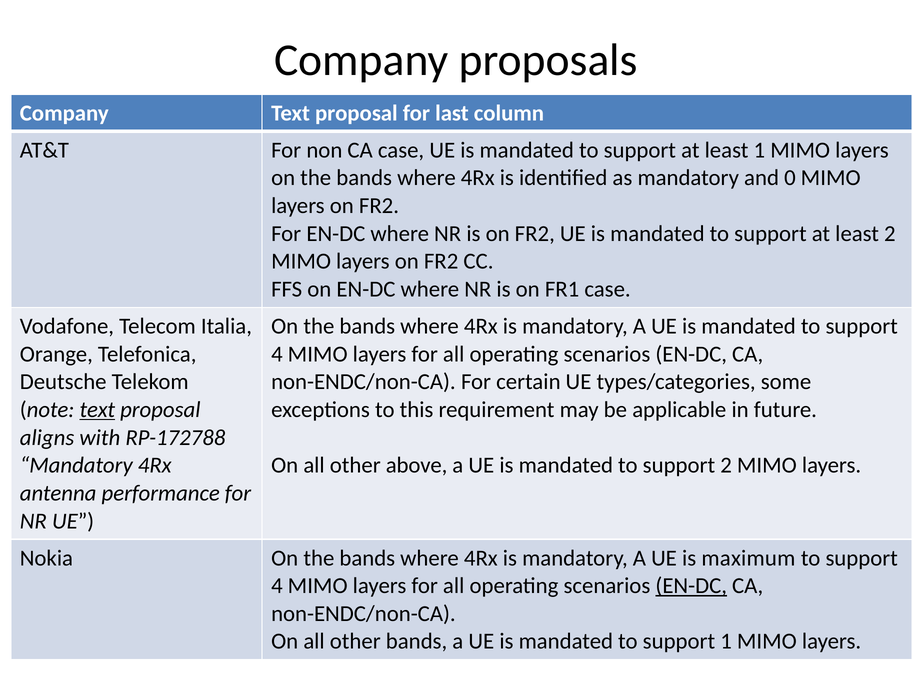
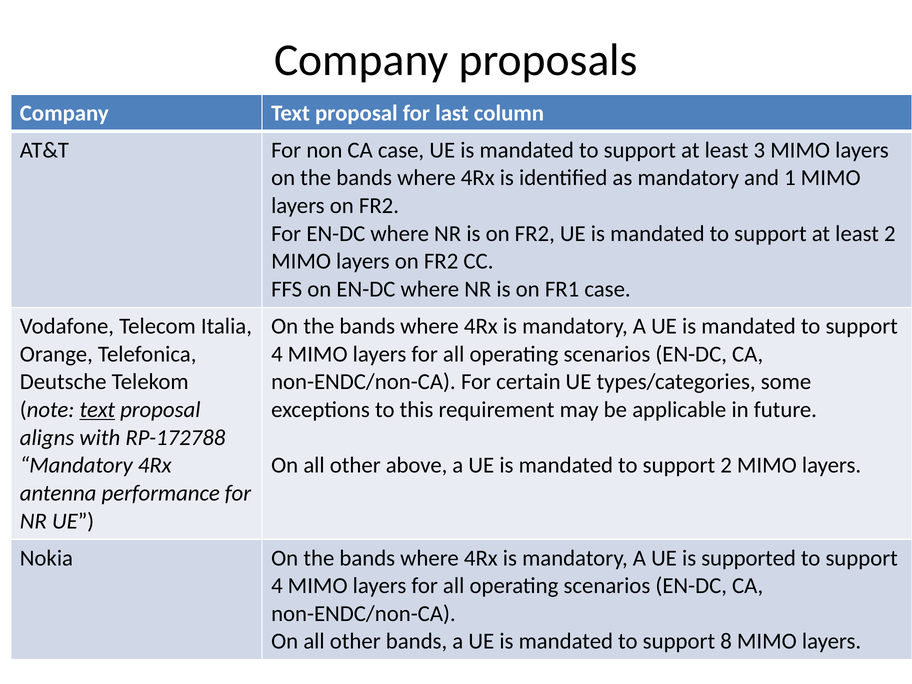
least 1: 1 -> 3 (759, 150)
0: 0 -> 1 (790, 178)
maximum: maximum -> supported (749, 558)
EN-DC underline: present -> none (691, 586)
support 1: 1 -> 8 (726, 641)
